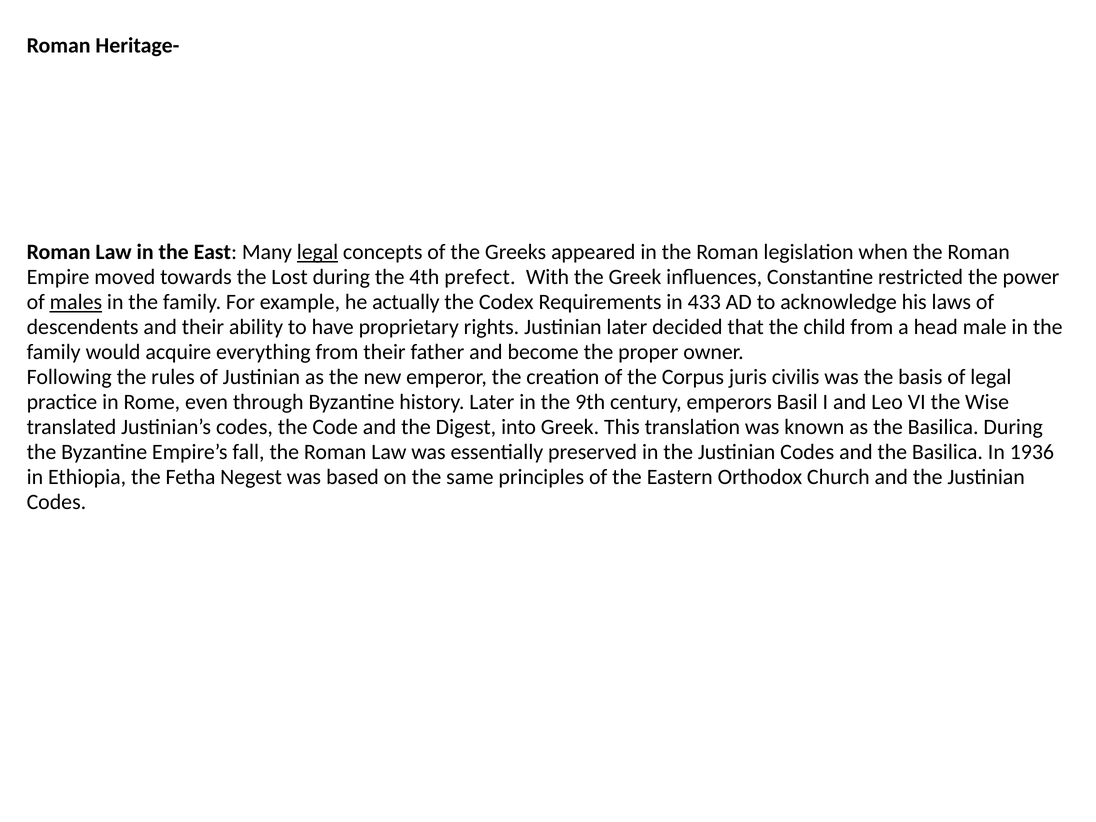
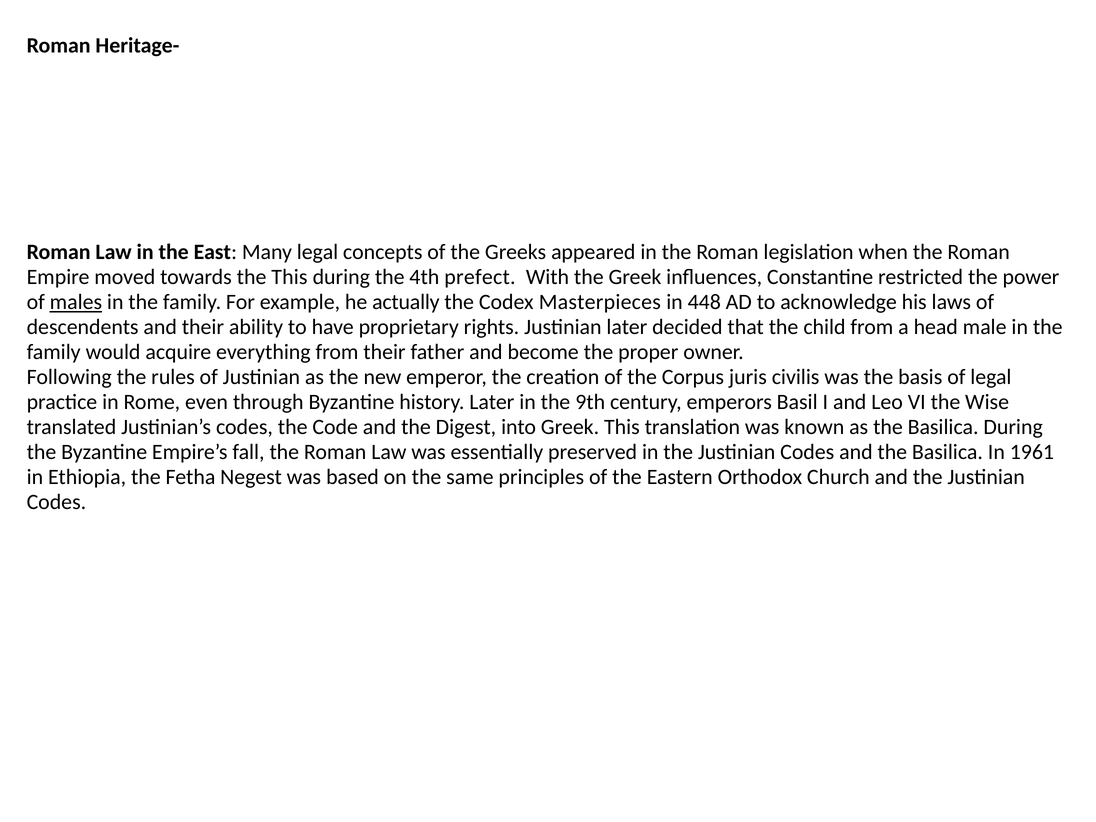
legal underline: present -> none (318, 252)
the Lost: Lost -> This (289, 277)
Requirements: Requirements -> Masterpieces (600, 302)
433: 433 -> 448 (704, 302)
1936: 1936 -> 1961 (1032, 452)
